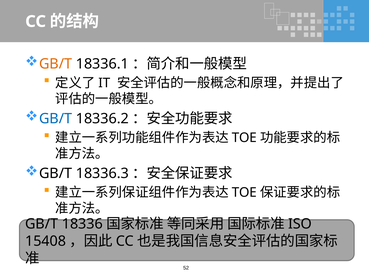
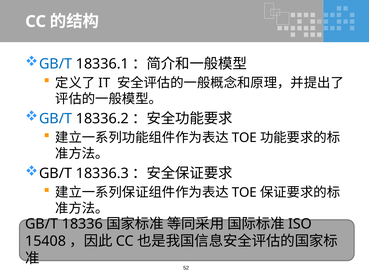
GB/T colour: orange -> blue (56, 64)
